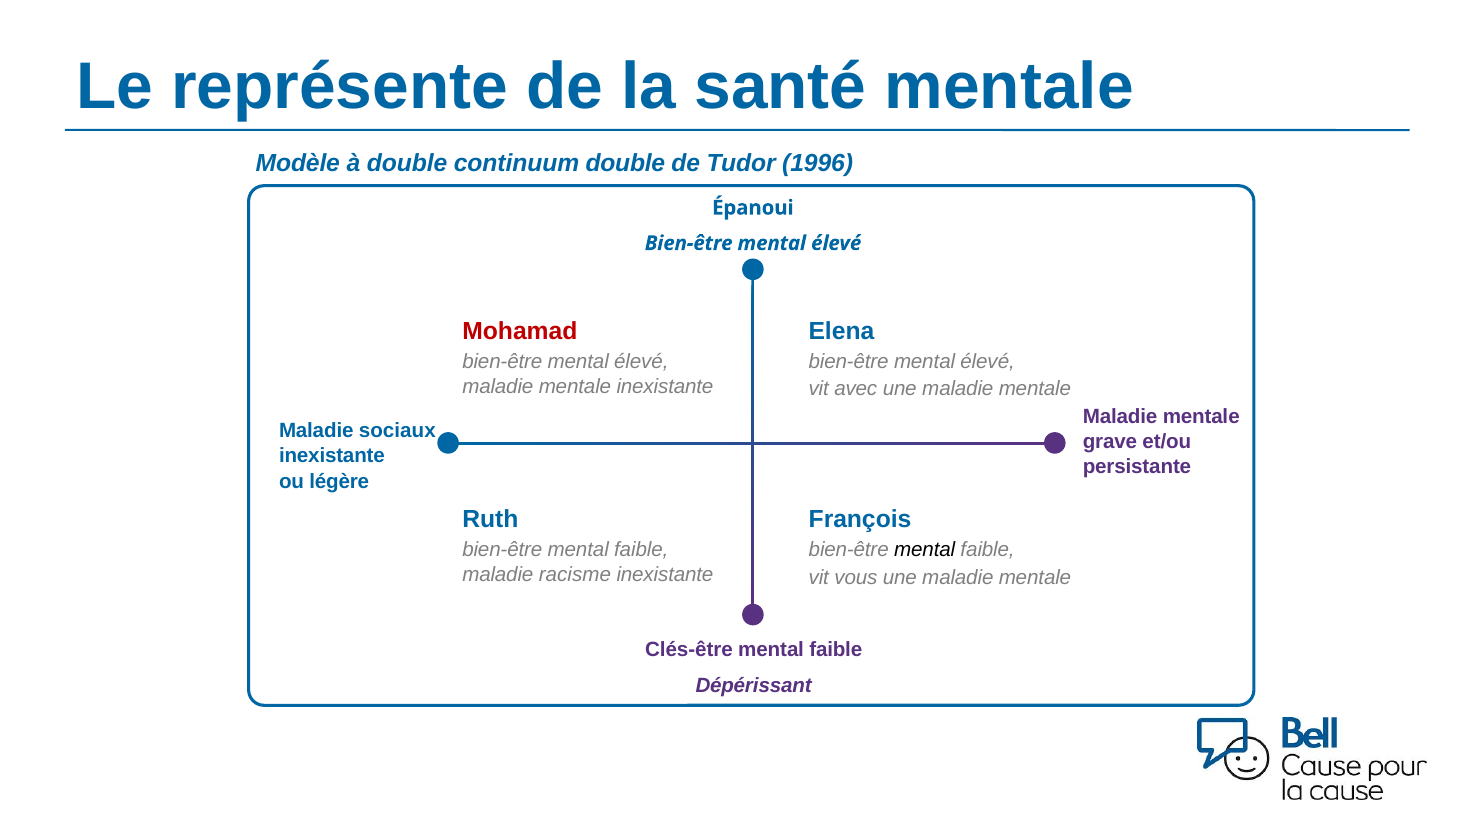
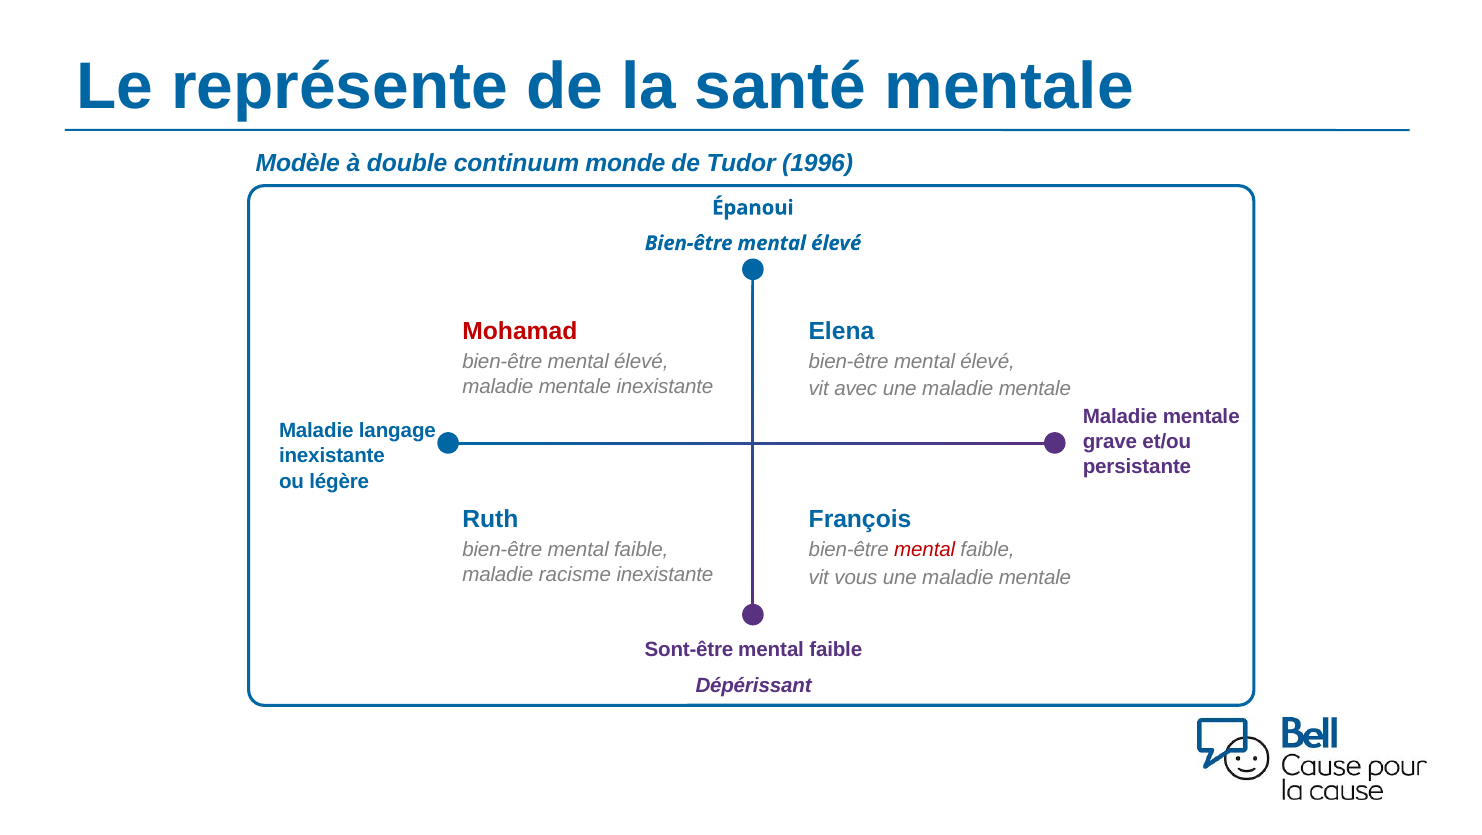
continuum double: double -> monde (625, 163)
sociaux: sociaux -> langage (397, 430)
mental colour: black -> red (925, 549)
Clés-être: Clés-être -> Sont-être (689, 650)
